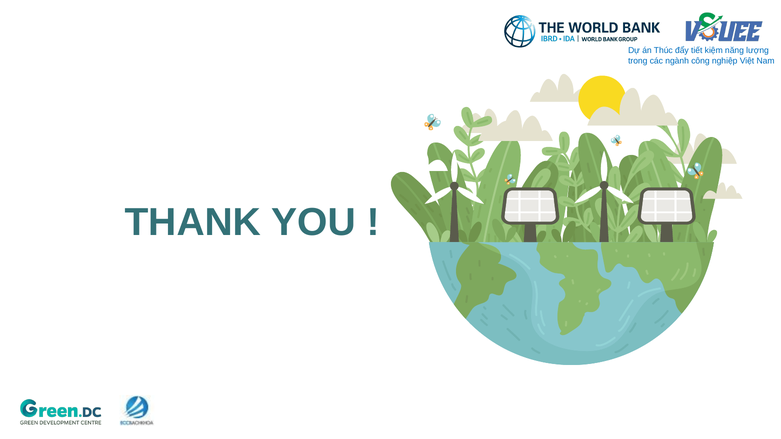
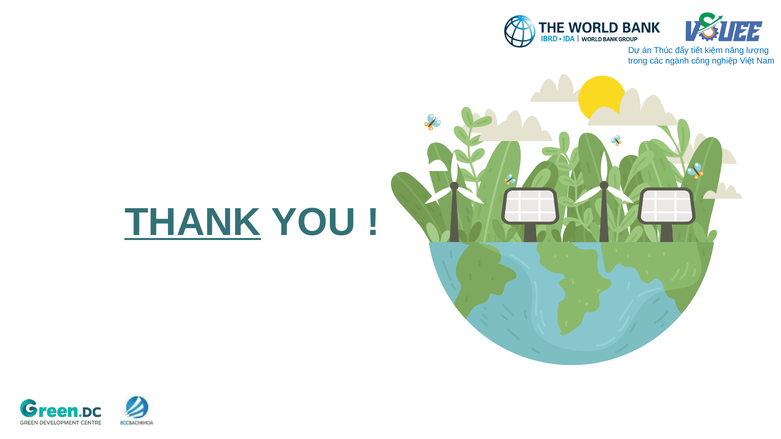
THANK underline: none -> present (193, 222)
